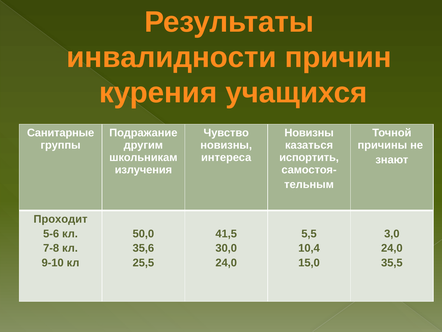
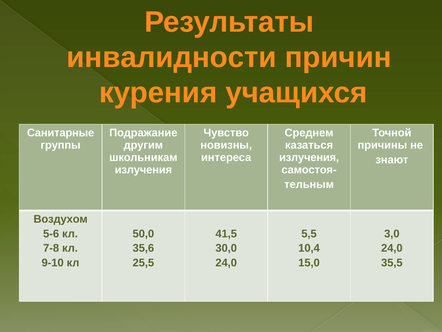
Новизны: Новизны -> Среднем (309, 133)
испортить: испортить -> излучения (309, 157)
Проходит: Проходит -> Воздухом (61, 219)
